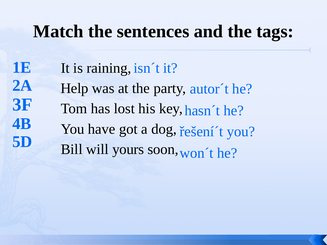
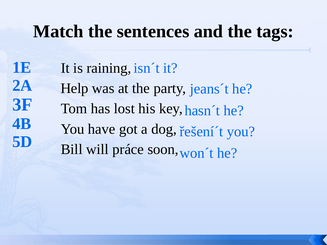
autor´t: autor´t -> jeans´t (209, 89)
yours: yours -> práce (128, 150)
